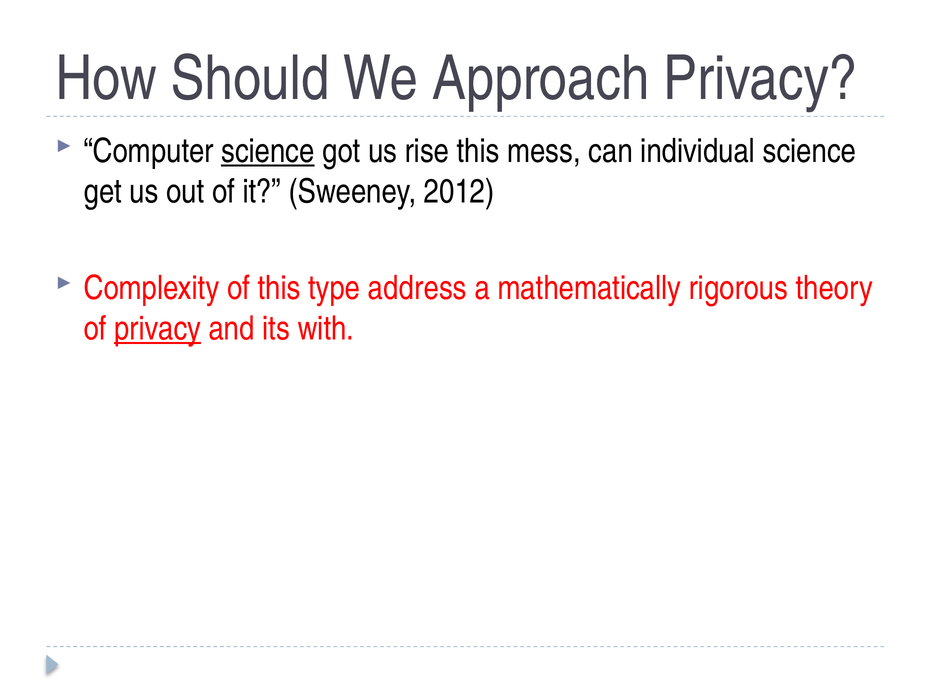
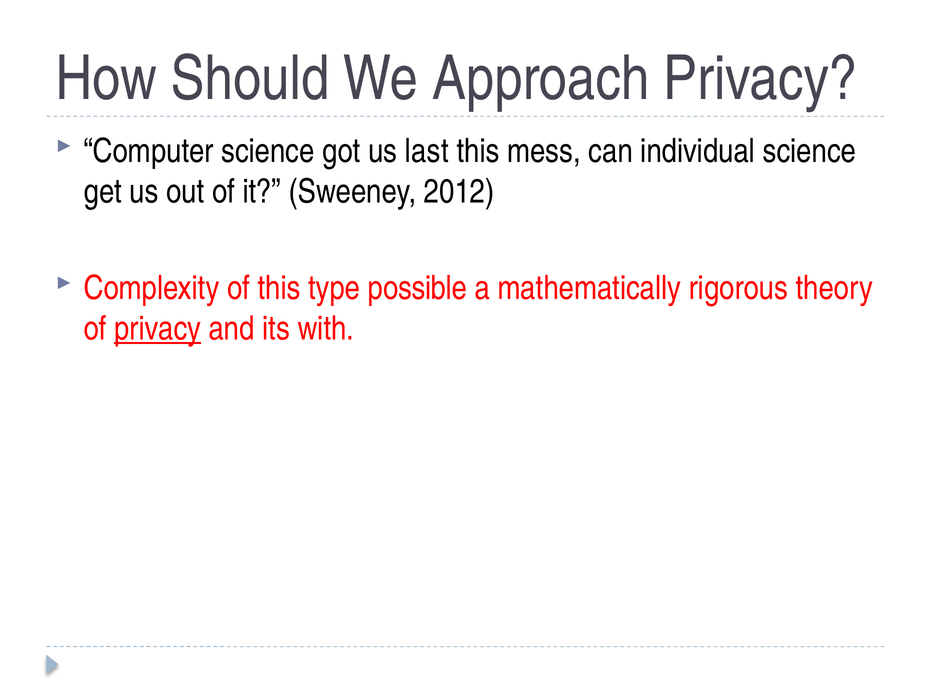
science underline: present -> none (268, 151)
rise: rise -> last (427, 151)
address: address -> possible (418, 288)
